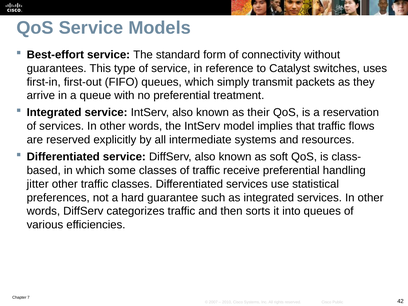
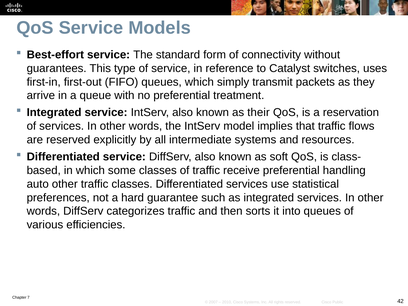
jitter: jitter -> auto (38, 184)
